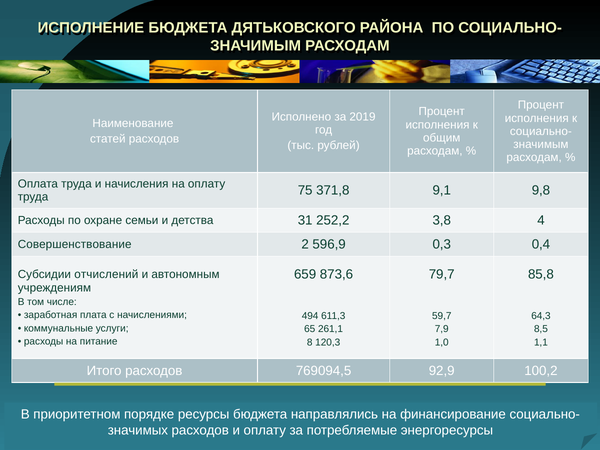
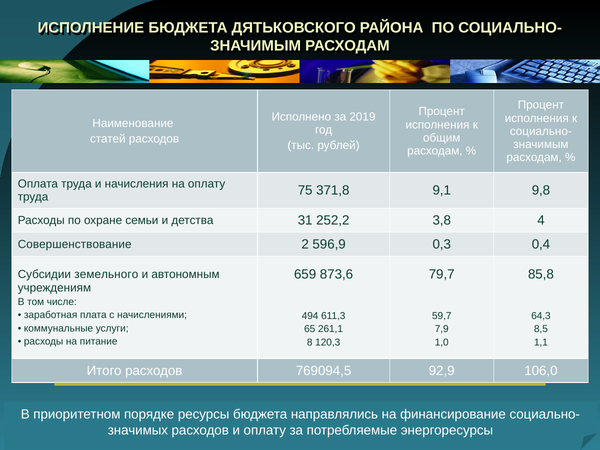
отчислений: отчислений -> земельного (106, 275)
100,2: 100,2 -> 106,0 (541, 371)
